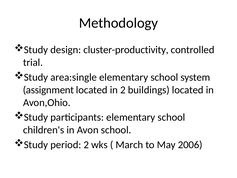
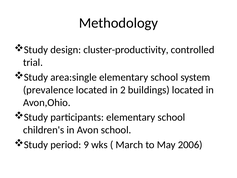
assignment: assignment -> prevalence (48, 90)
period 2: 2 -> 9 (86, 145)
